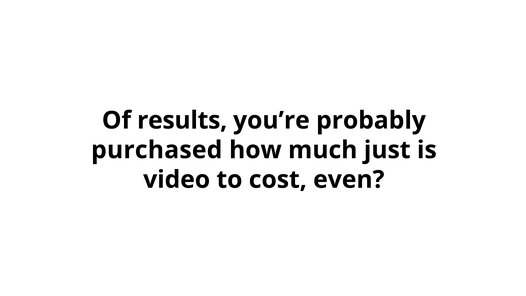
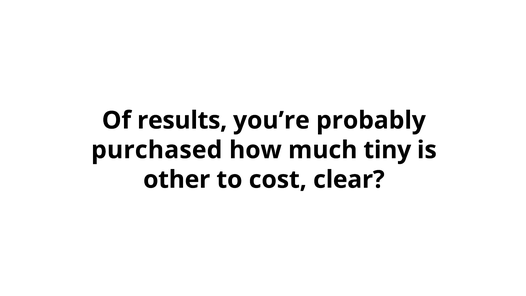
just: just -> tiny (387, 150)
video: video -> other (177, 180)
even: even -> clear (349, 180)
